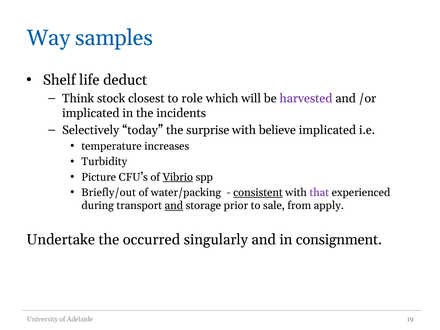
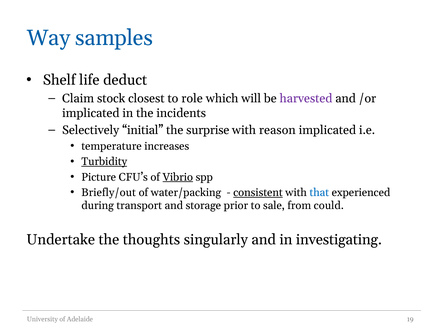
Think: Think -> Claim (78, 98)
today: today -> initial (143, 130)
believe: believe -> reason (277, 130)
Turbidity underline: none -> present (104, 162)
that colour: purple -> blue (319, 192)
and underline: present -> none (174, 206)
apply: apply -> could (329, 206)
occurred: occurred -> thoughts (151, 240)
consignment: consignment -> investigating (339, 240)
